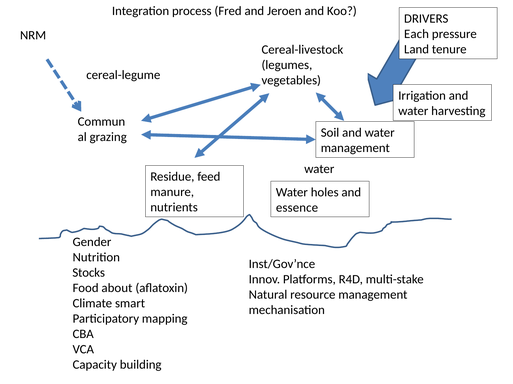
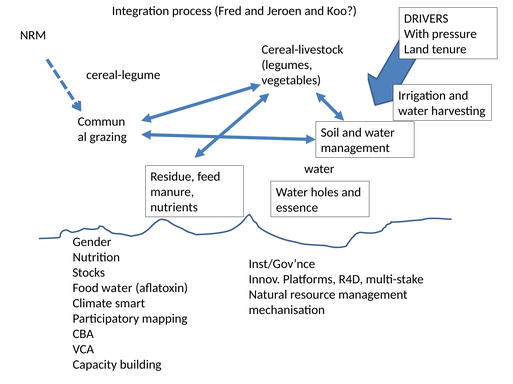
Each: Each -> With (417, 34)
Food about: about -> water (117, 288)
